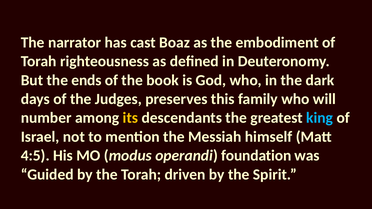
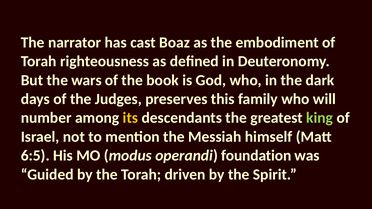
ends: ends -> wars (86, 80)
king colour: light blue -> light green (320, 118)
4:5: 4:5 -> 6:5 (35, 156)
